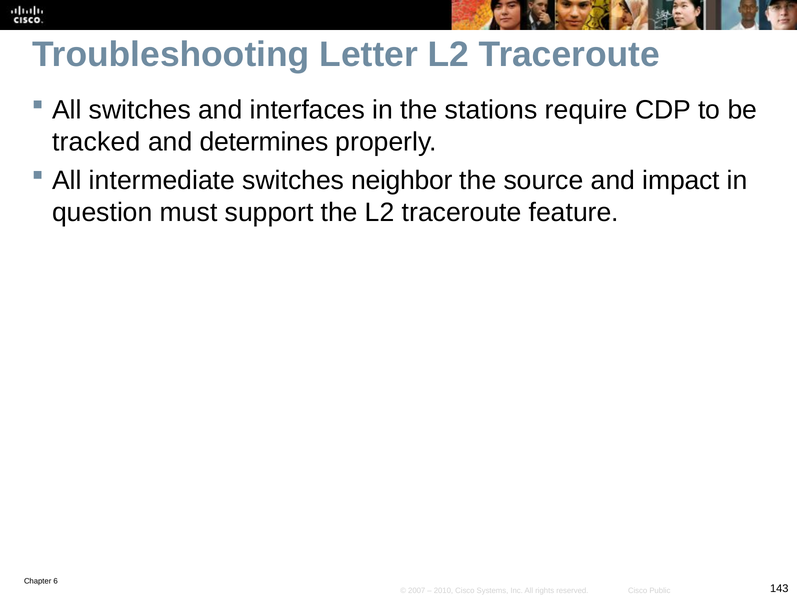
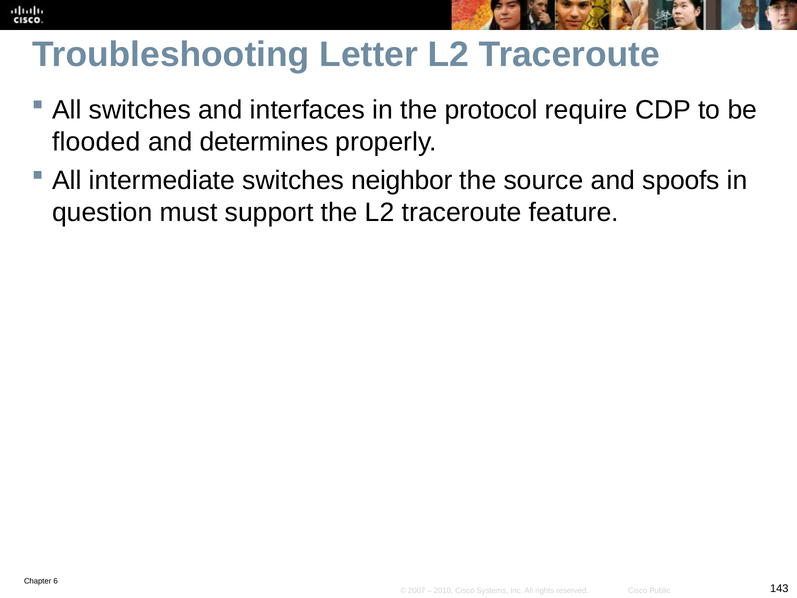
stations: stations -> protocol (491, 110)
tracked: tracked -> flooded (96, 142)
impact: impact -> spoofs (681, 180)
